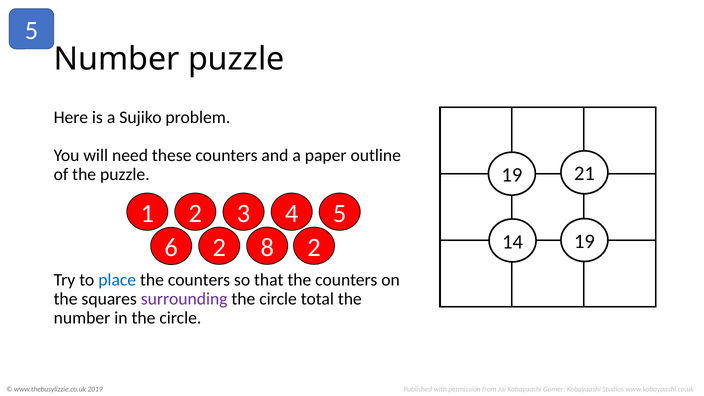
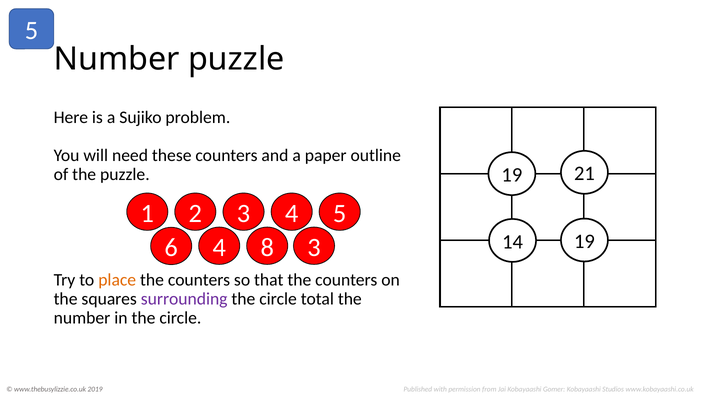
6 2: 2 -> 4 (219, 248)
8 2: 2 -> 3 (314, 248)
place colour: blue -> orange (117, 280)
